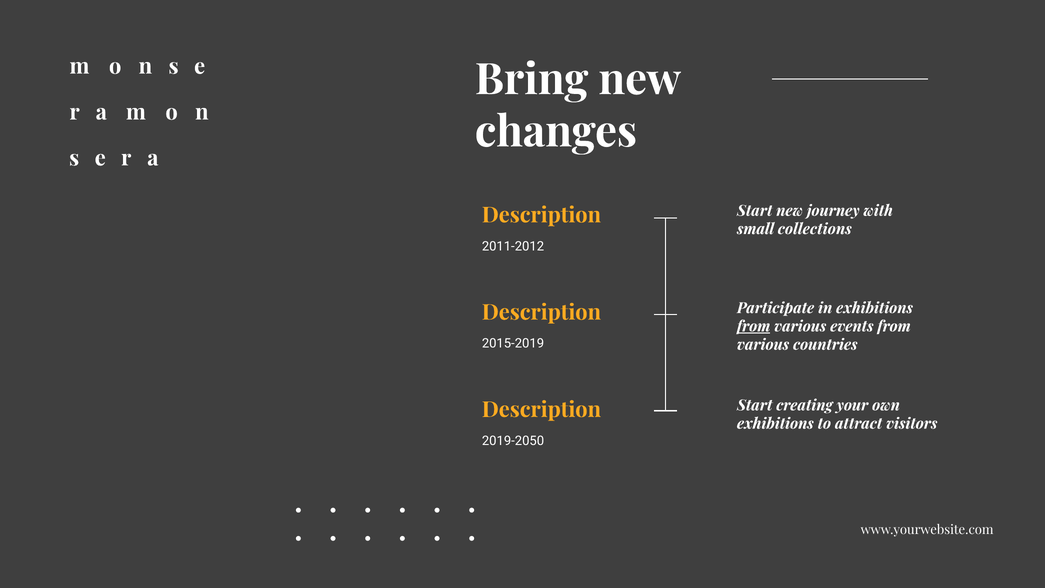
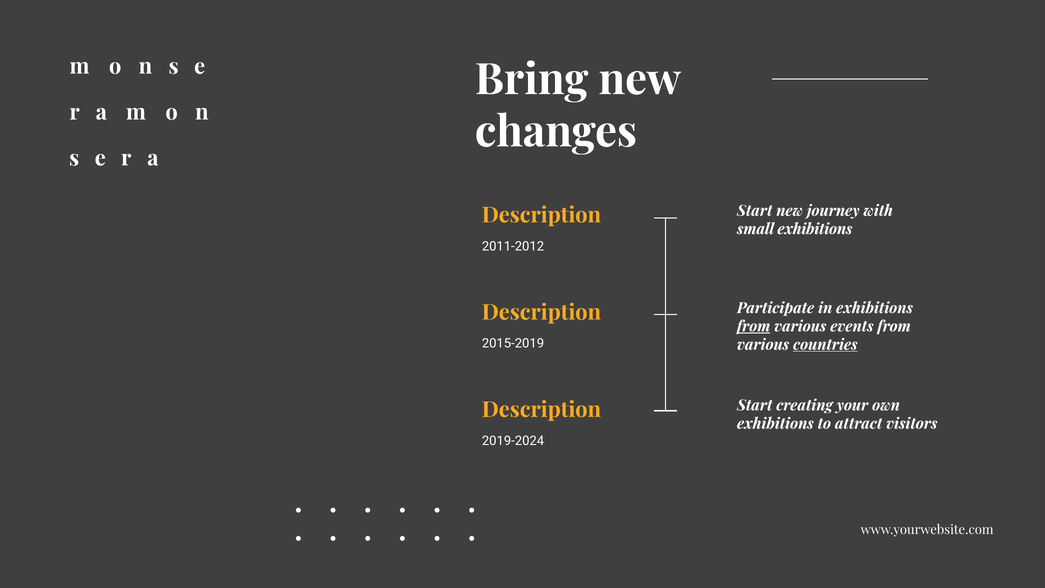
small collections: collections -> exhibitions (815, 229)
countries underline: none -> present (825, 345)
2019-2050: 2019-2050 -> 2019-2024 (513, 441)
